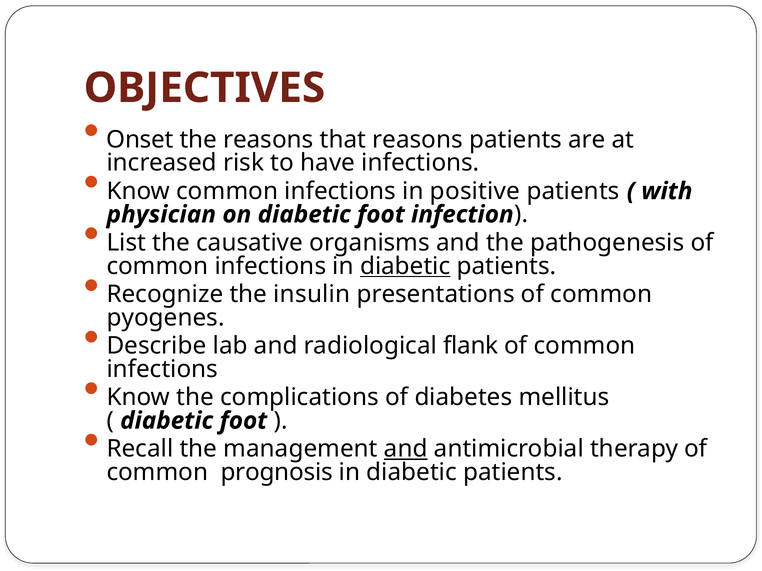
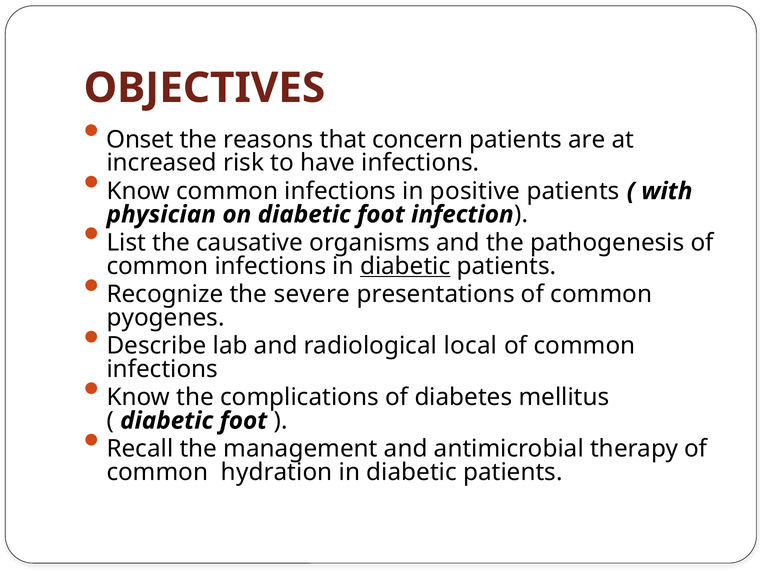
that reasons: reasons -> concern (418, 140)
insulin: insulin -> severe (312, 295)
flank: flank -> local (470, 346)
and underline: present -> none (406, 449)
prognosis: prognosis -> hydration (277, 473)
